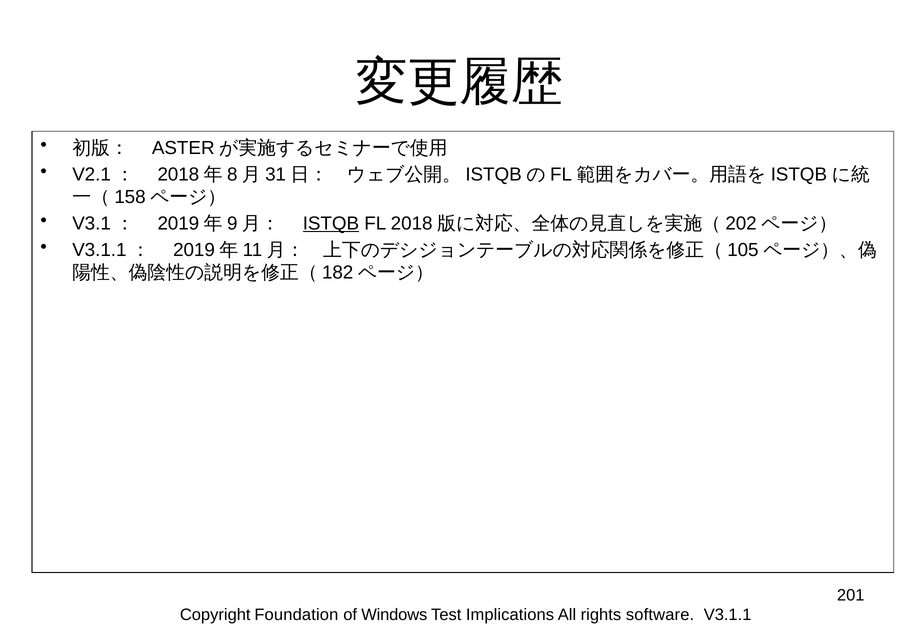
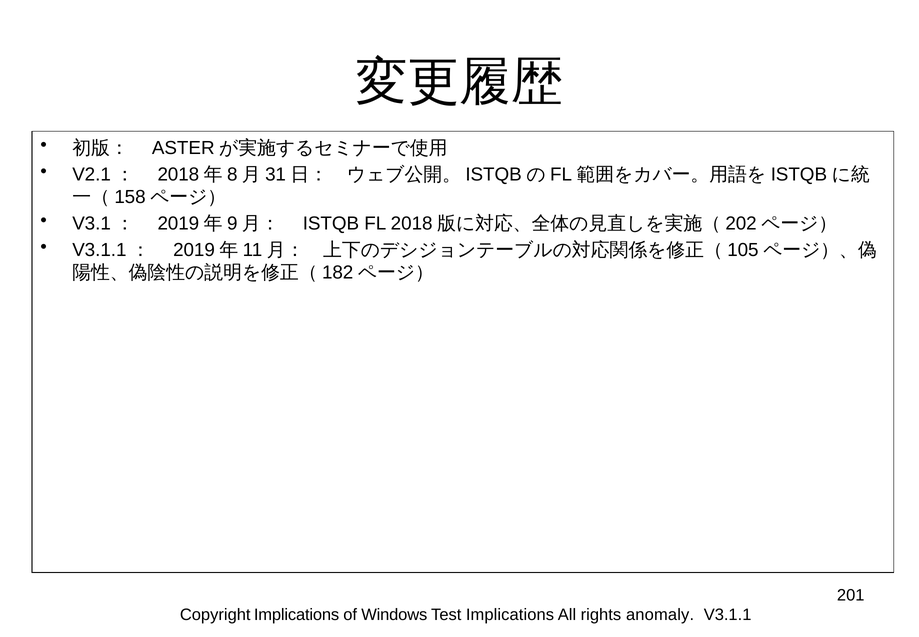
ISTQB underline: present -> none (331, 223)
Copyright Foundation: Foundation -> Implications (297, 614)
software: software -> anomaly (660, 614)
